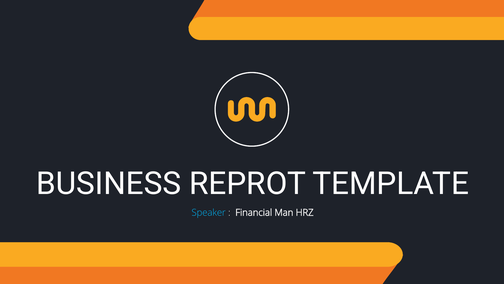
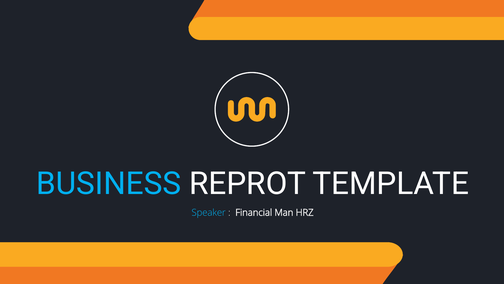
BUSINESS colour: white -> light blue (109, 183)
